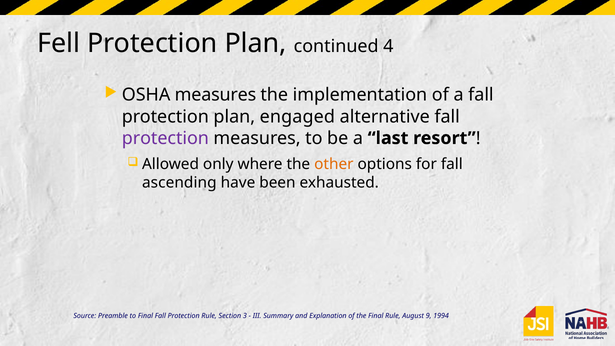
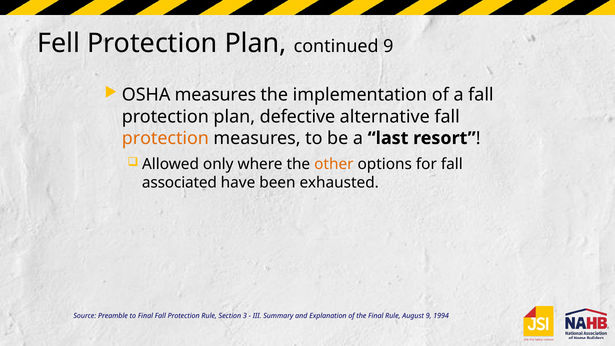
continued 4: 4 -> 9 (388, 46)
engaged: engaged -> defective (297, 117)
protection colour: purple -> orange (165, 138)
ascending: ascending -> associated (179, 183)
